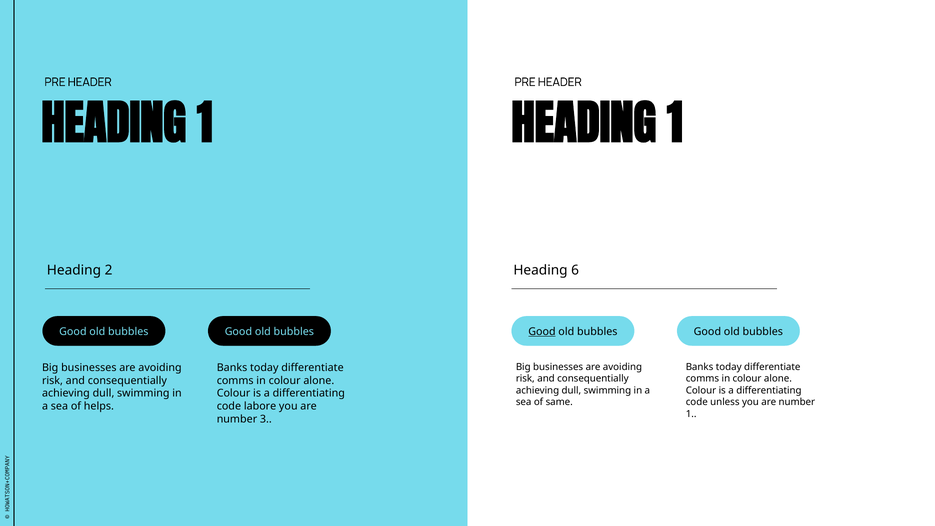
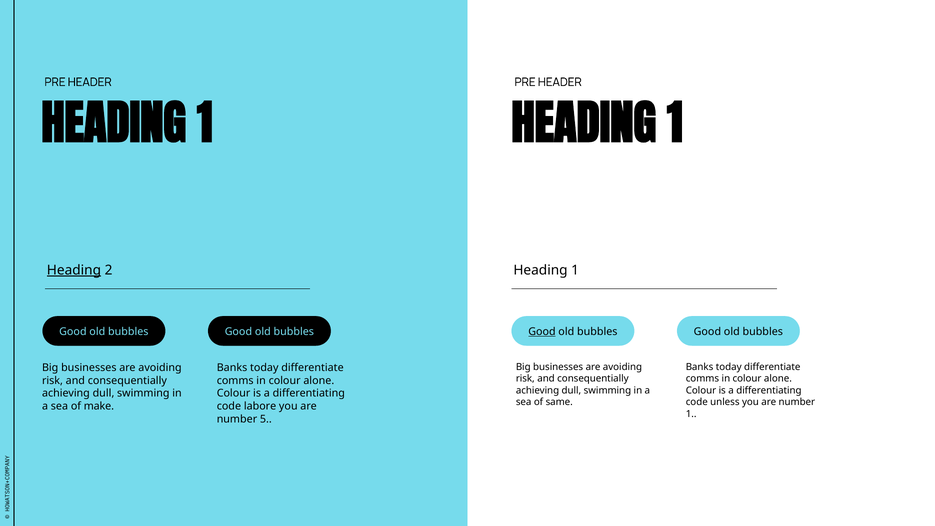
Heading underline: none -> present (74, 270)
2 Heading 6: 6 -> 1 (575, 270)
helps: helps -> make (99, 406)
3: 3 -> 5 (266, 419)
